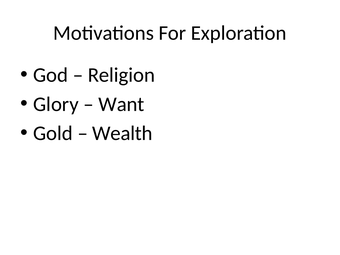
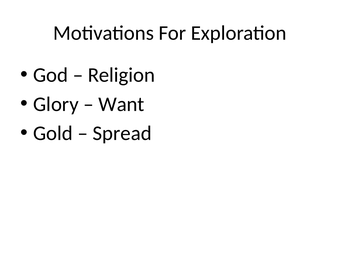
Wealth: Wealth -> Spread (122, 133)
